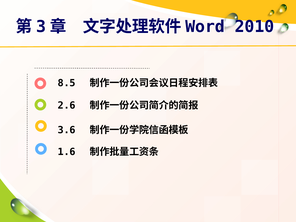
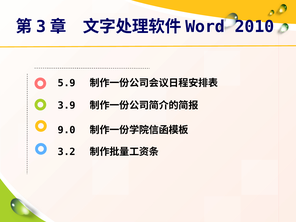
8.5: 8.5 -> 5.9 (67, 83)
2.6: 2.6 -> 3.9 (67, 105)
3.6: 3.6 -> 9.0 (67, 130)
1.6: 1.6 -> 3.2 (67, 152)
